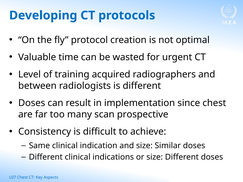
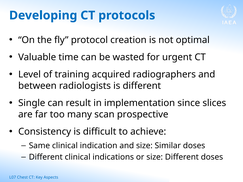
Doses: Doses -> Single (32, 103)
since chest: chest -> slices (214, 103)
